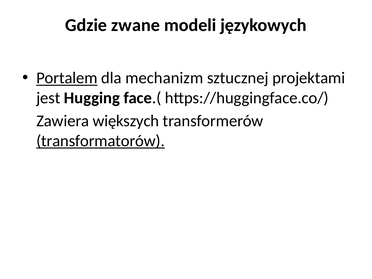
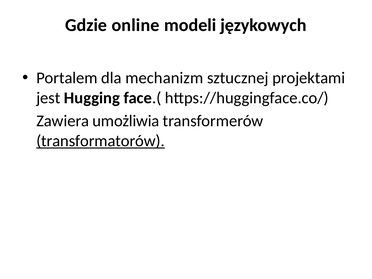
zwane: zwane -> online (136, 25)
Portalem underline: present -> none (67, 78)
większych: większych -> umożliwia (126, 121)
